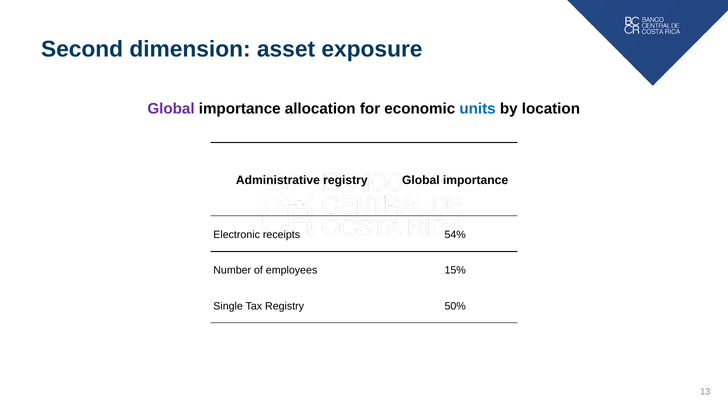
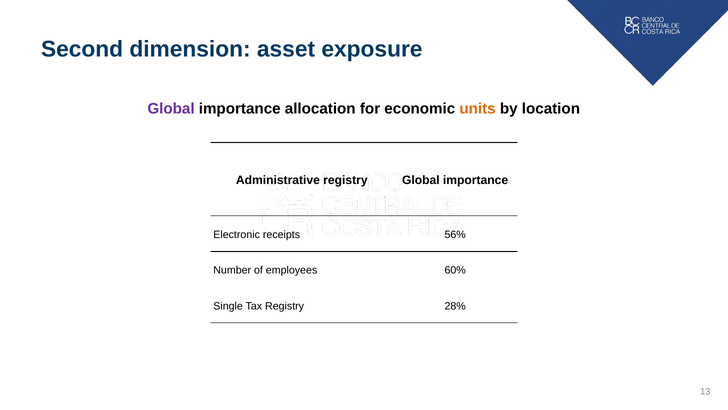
units colour: blue -> orange (478, 109)
54%: 54% -> 56% (455, 235)
15%: 15% -> 60% (455, 270)
50%: 50% -> 28% (455, 306)
